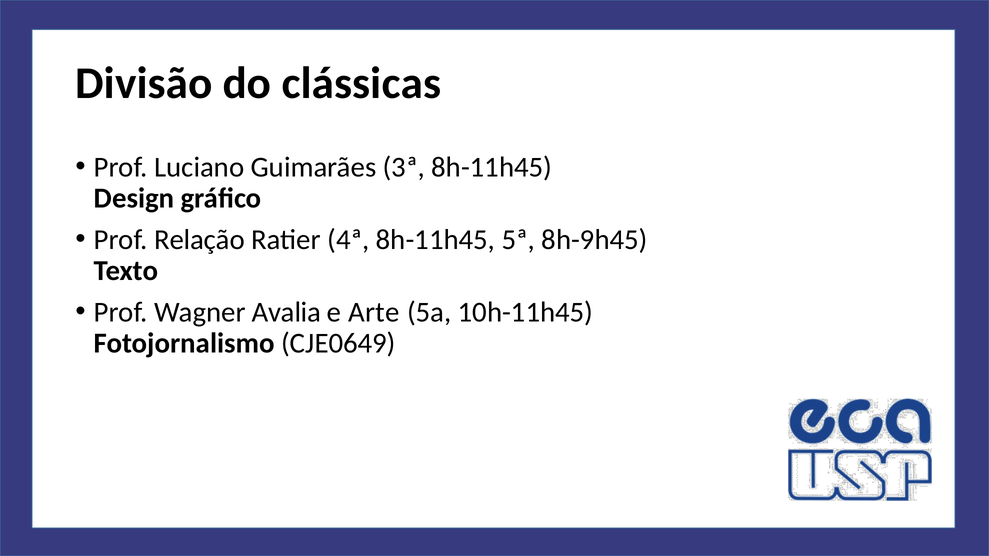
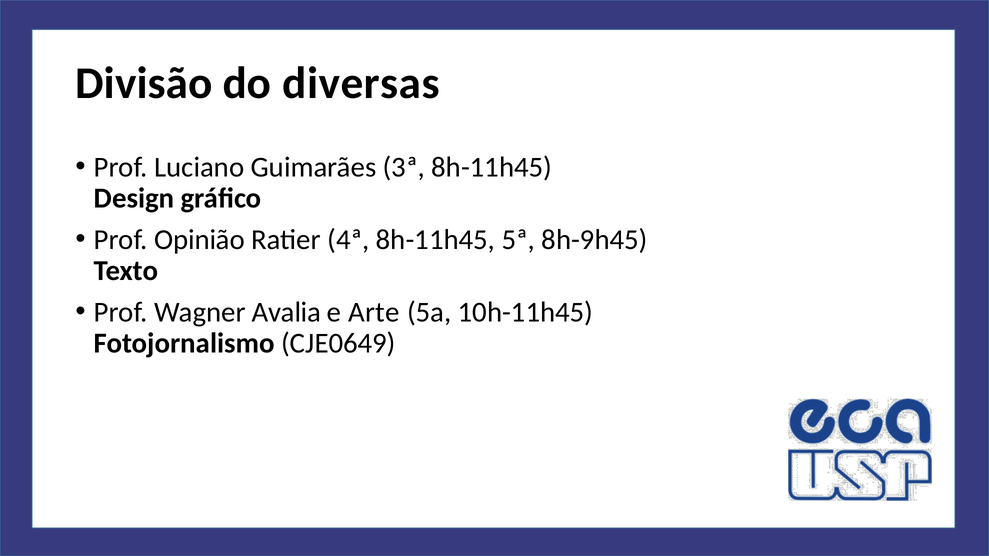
clássicas: clássicas -> diversas (361, 83)
Relação: Relação -> Opinião (199, 240)
